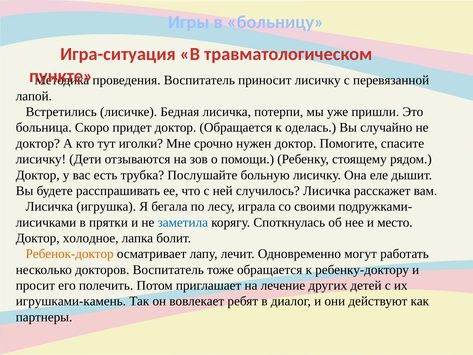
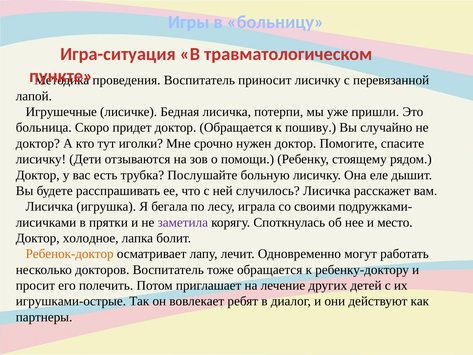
Встретились: Встретились -> Игрушечные (61, 112)
оделась: оделась -> пошиву (311, 128)
заметила colour: blue -> purple (183, 222)
игрушками-камень: игрушками-камень -> игрушками-острые (71, 301)
